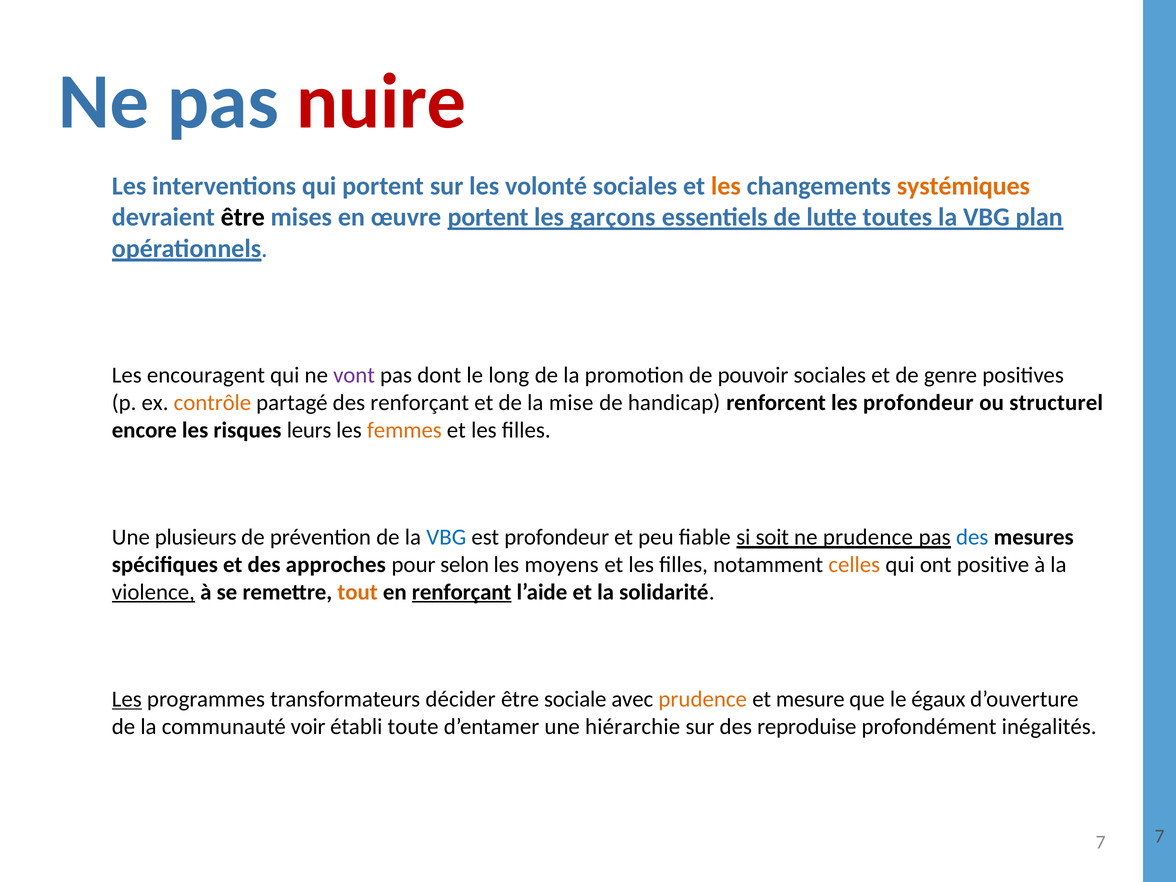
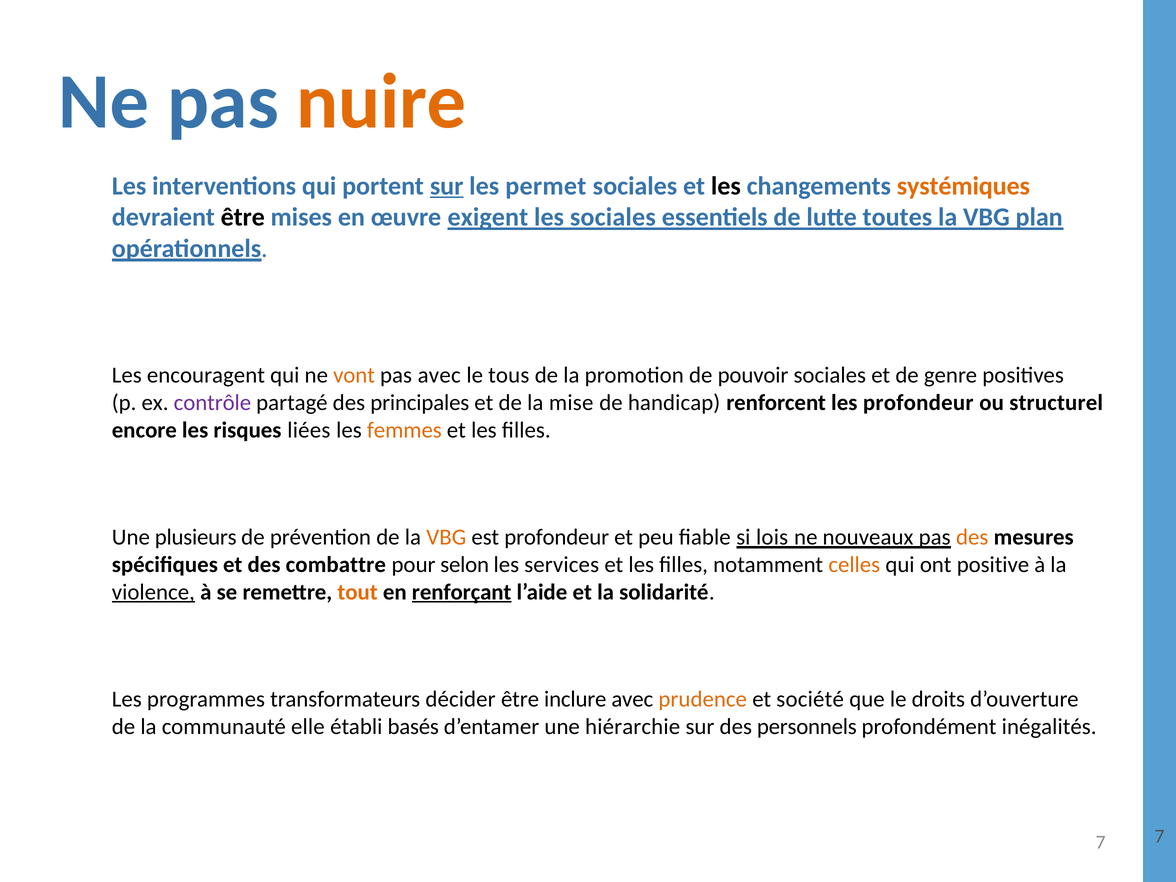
nuire colour: red -> orange (381, 102)
sur underline: none -> present (447, 186)
volonté: volonté -> permet (546, 186)
les colour: orange -> black (726, 186)
œuvre portent: portent -> exigent (488, 217)
les garçons: garçons -> sociales (613, 217)
vont colour: purple -> orange (354, 375)
pas dont: dont -> avec (439, 375)
long: long -> tous (509, 375)
contrôle colour: orange -> purple (212, 403)
des renforçant: renforçant -> principales (420, 403)
leurs: leurs -> liées (309, 430)
VBG colour: blue -> orange (446, 537)
soit: soit -> lois (772, 537)
ne prudence: prudence -> nouveaux (868, 537)
des colour: blue -> orange (972, 537)
approches: approches -> combattre (336, 565)
moyens: moyens -> services (562, 565)
Les underline: present -> none (127, 699)
sociale: sociale -> inclure (575, 699)
mesure: mesure -> société (810, 699)
égaux: égaux -> droits (938, 699)
voir: voir -> elle (308, 727)
toute: toute -> basés (413, 727)
reproduise: reproduise -> personnels (807, 727)
